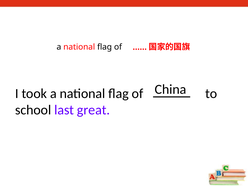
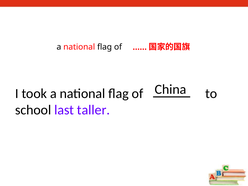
great: great -> taller (94, 110)
